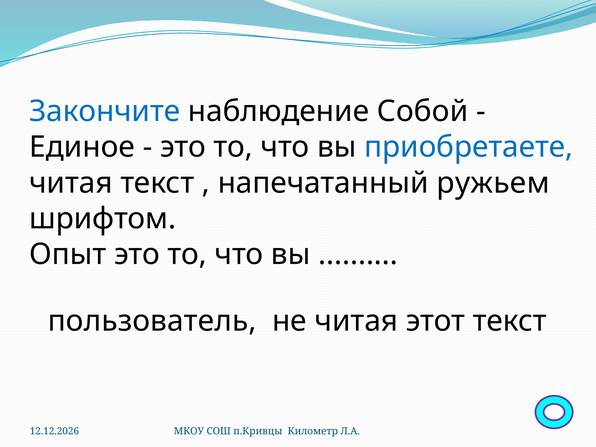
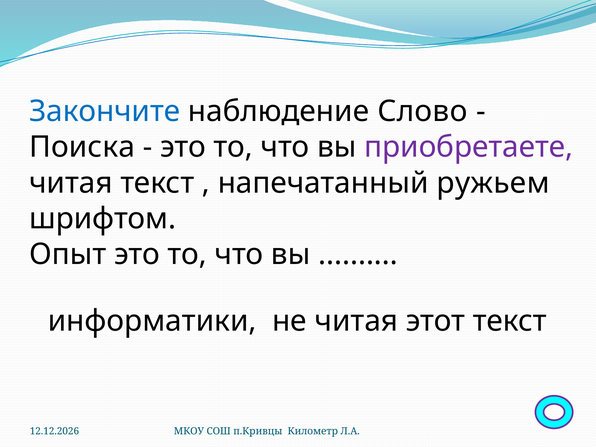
Собой: Собой -> Слово (422, 111)
Единое: Единое -> Поиска (82, 147)
приобретаете colour: blue -> purple (469, 147)
пользователь: пользователь -> информатики (152, 321)
